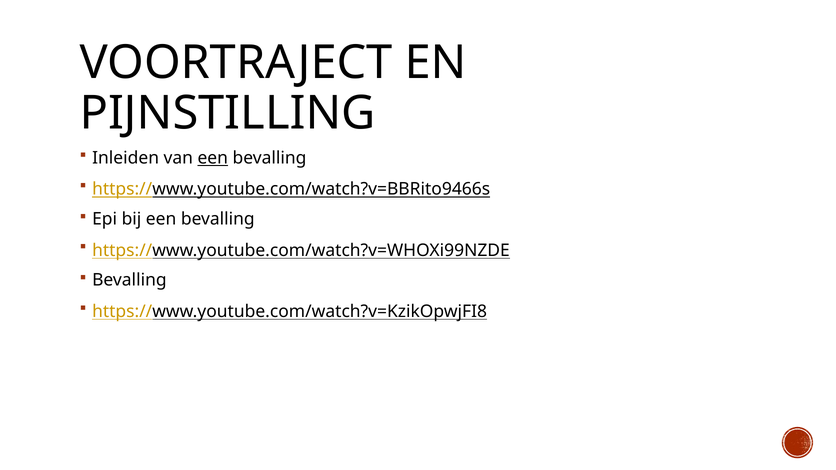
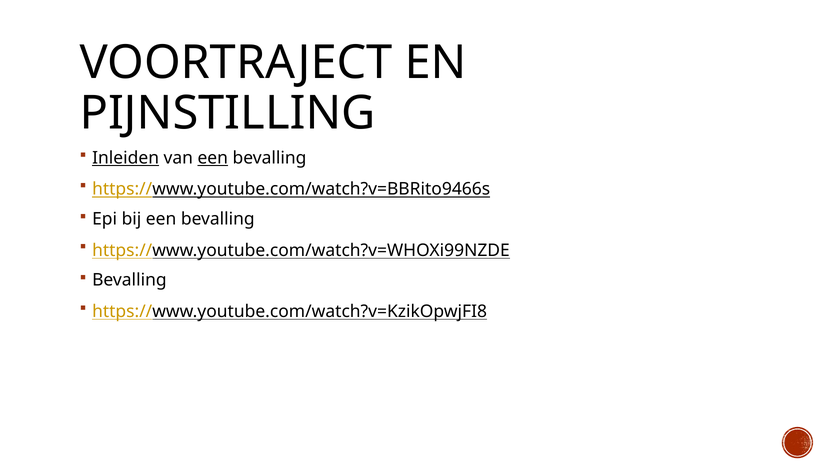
Inleiden underline: none -> present (126, 158)
